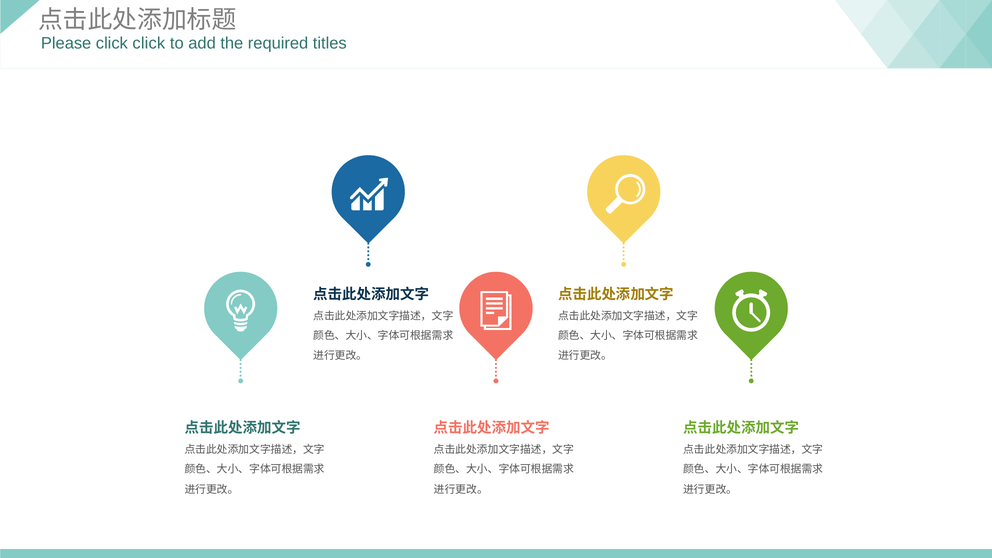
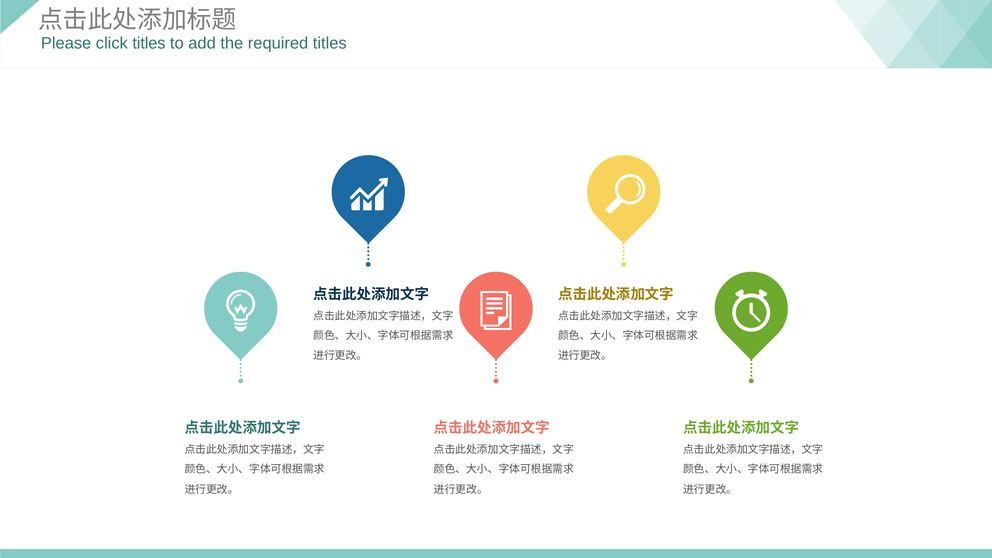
click click: click -> titles (149, 43)
